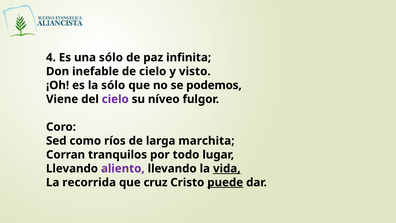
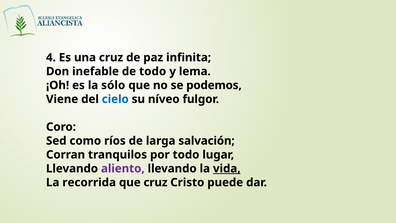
una sólo: sólo -> cruz (111, 57)
de cielo: cielo -> todo (153, 71)
visto: visto -> lema (195, 71)
cielo colour: purple -> blue (115, 99)
marchita: marchita -> salvación (207, 141)
puede underline: present -> none (225, 182)
